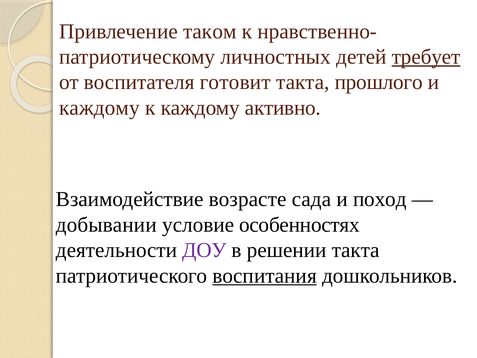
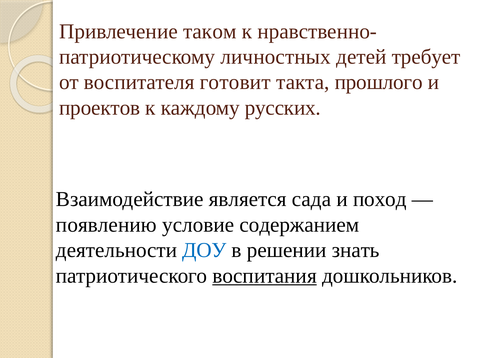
требует underline: present -> none (426, 57)
каждому: каждому -> проектов (100, 108)
активно: активно -> русских (283, 108)
возрасте: возрасте -> является (248, 199)
добывании: добывании -> появлению (106, 225)
особенностях: особенностях -> содержанием (299, 225)
ДОУ colour: purple -> blue (204, 250)
решении такта: такта -> знать (356, 250)
